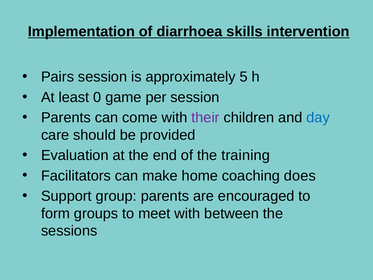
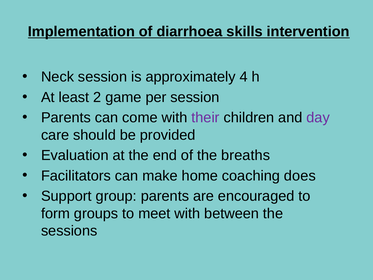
Pairs: Pairs -> Neck (58, 77)
5: 5 -> 4 (244, 77)
0: 0 -> 2 (97, 97)
day colour: blue -> purple (318, 118)
training: training -> breaths (246, 155)
